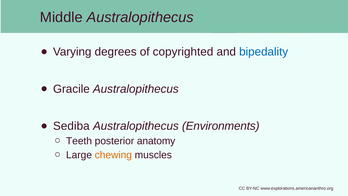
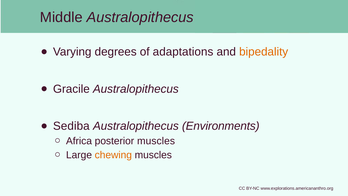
copyrighted: copyrighted -> adaptations (183, 52)
bipedality colour: blue -> orange (264, 52)
Teeth: Teeth -> Africa (79, 141)
posterior anatomy: anatomy -> muscles (156, 141)
